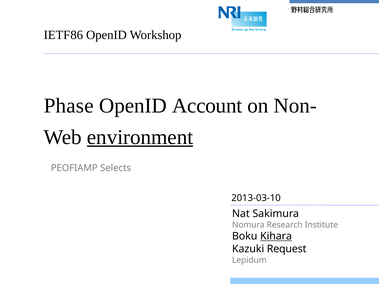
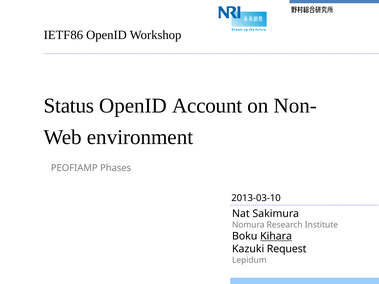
Phase: Phase -> Status (69, 106)
environment underline: present -> none (140, 137)
Selects: Selects -> Phases (116, 168)
